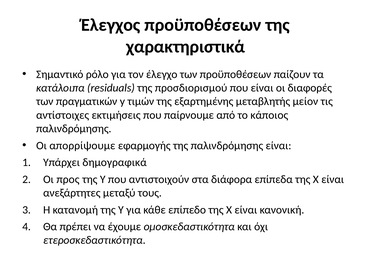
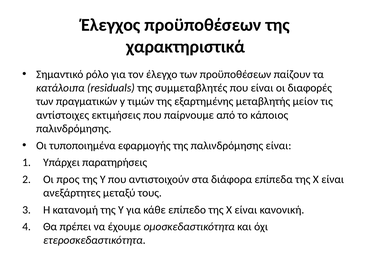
προσδιορισμού: προσδιορισμού -> συμμεταβλητές (191, 88)
απορρίψουμε: απορρίψουμε -> τυποποιημένα (82, 146)
δημογραφικά: δημογραφικά -> παρατηρήσεις (115, 163)
